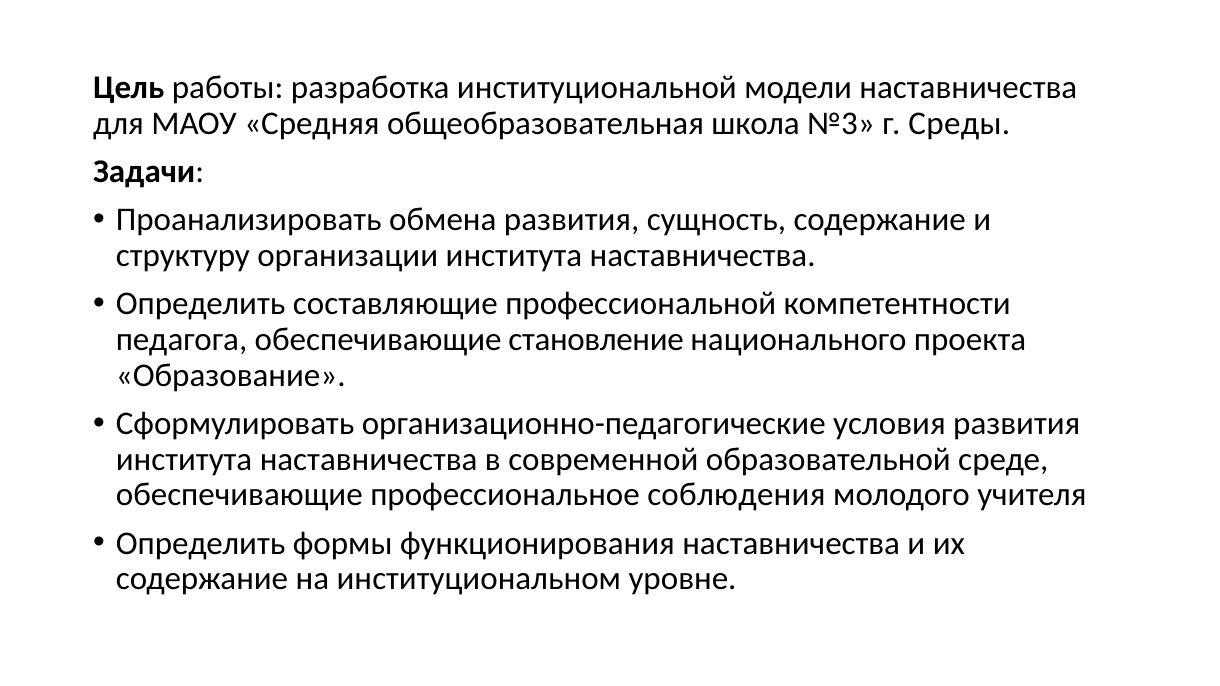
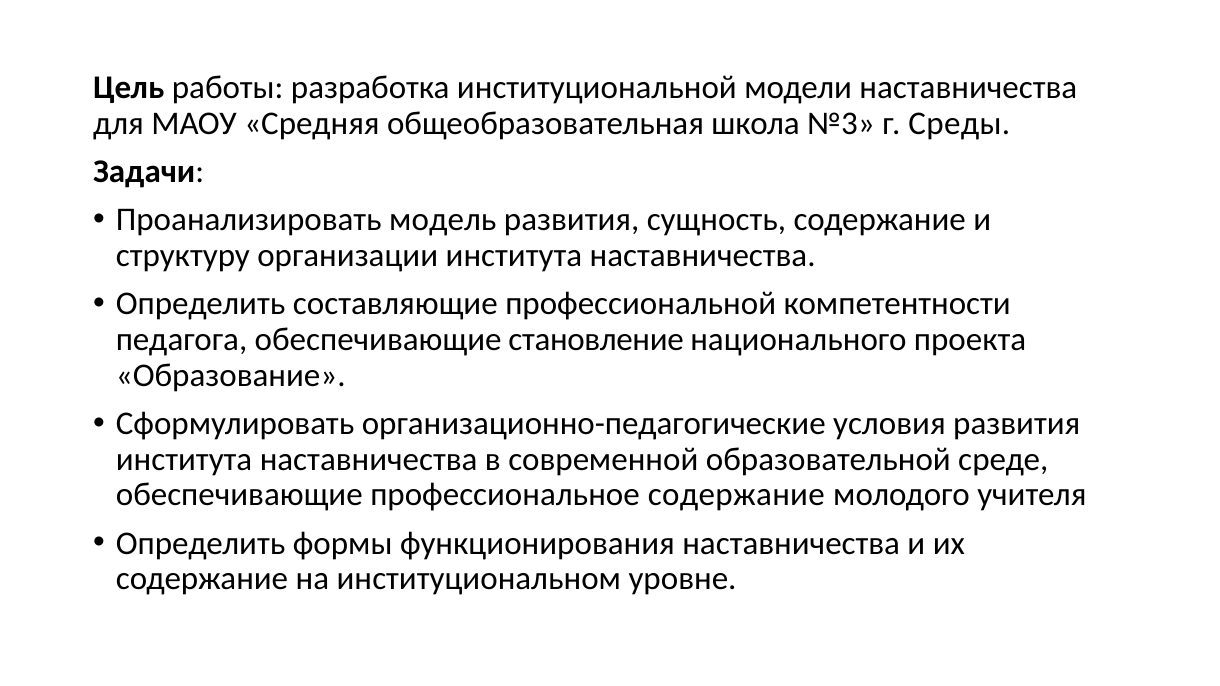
обмена: обмена -> модель (443, 220)
профессиональное соблюдения: соблюдения -> содержание (736, 495)
